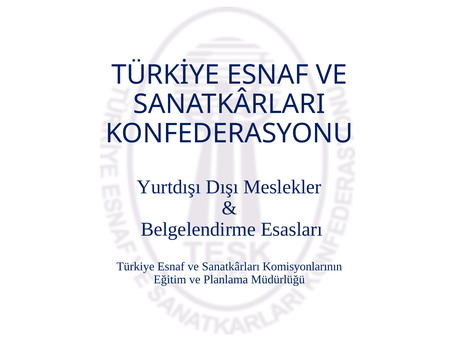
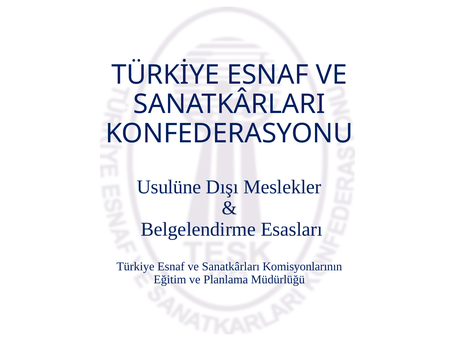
Yurtdışı: Yurtdışı -> Usulüne (169, 187)
